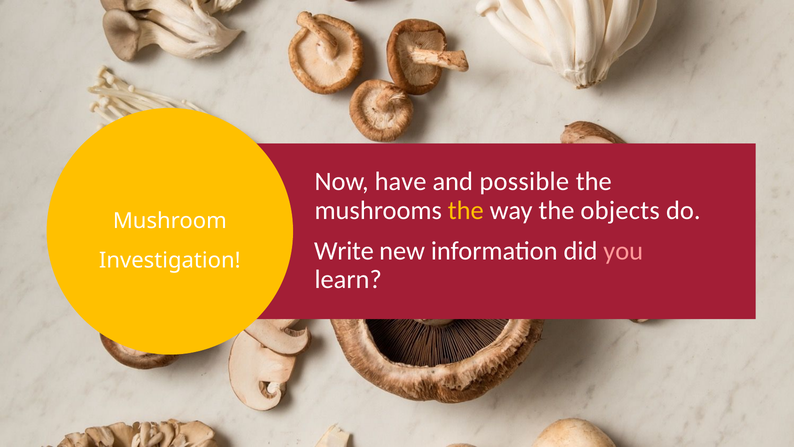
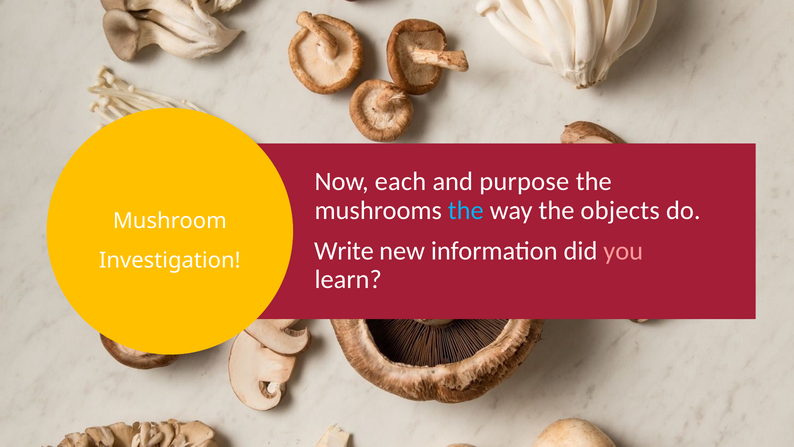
have: have -> each (400, 182)
possible: possible -> purpose (524, 182)
the colour: yellow -> light blue (466, 210)
